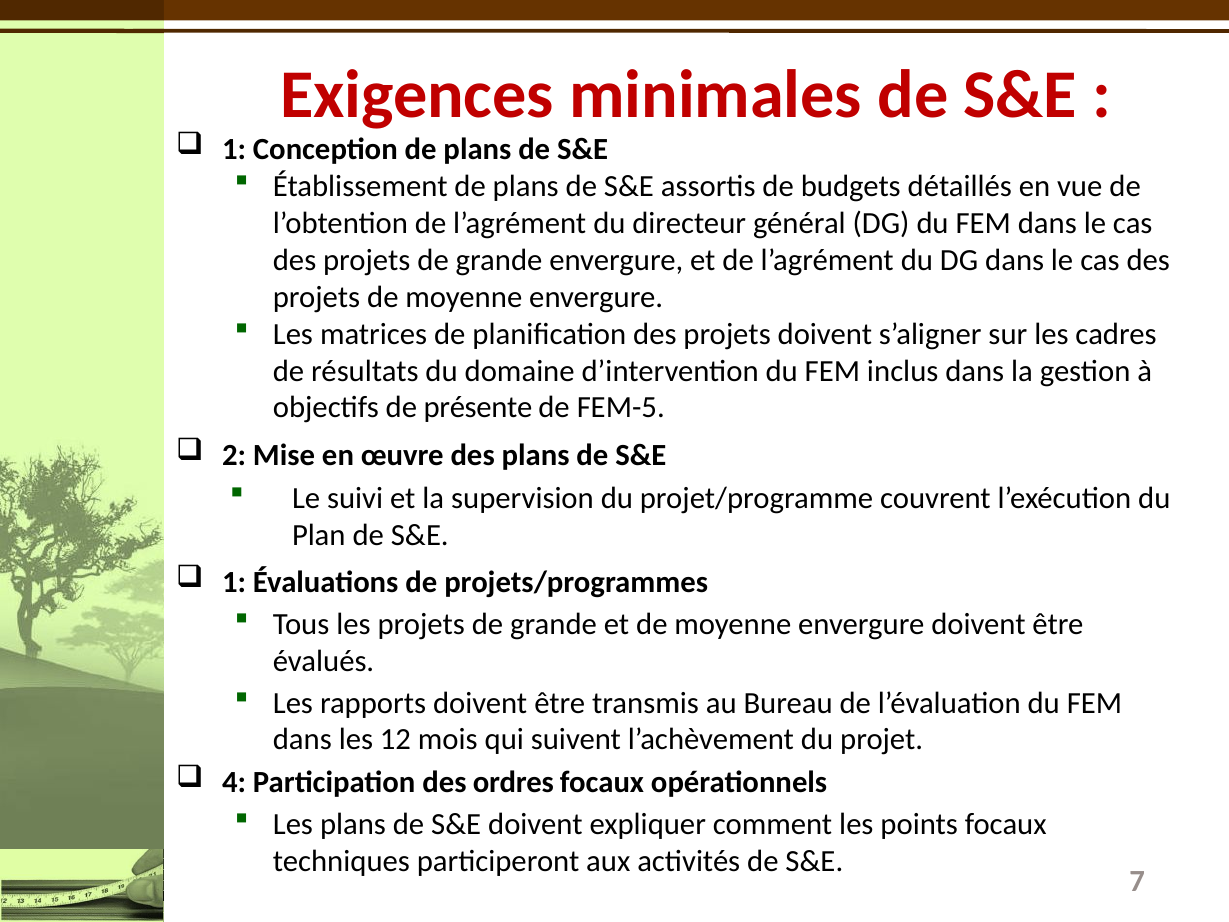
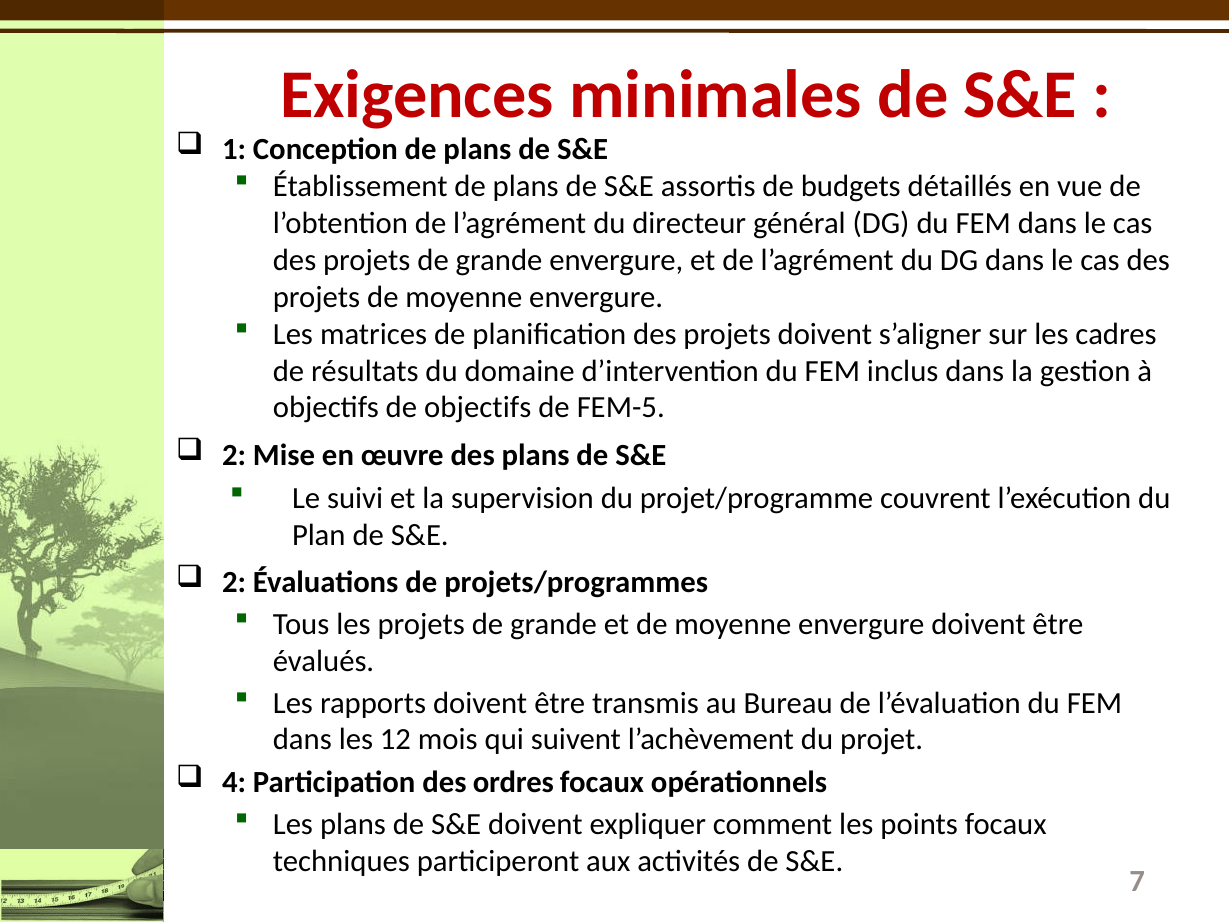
de présente: présente -> objectifs (478, 408)
1: 1 -> 2 (234, 582)
